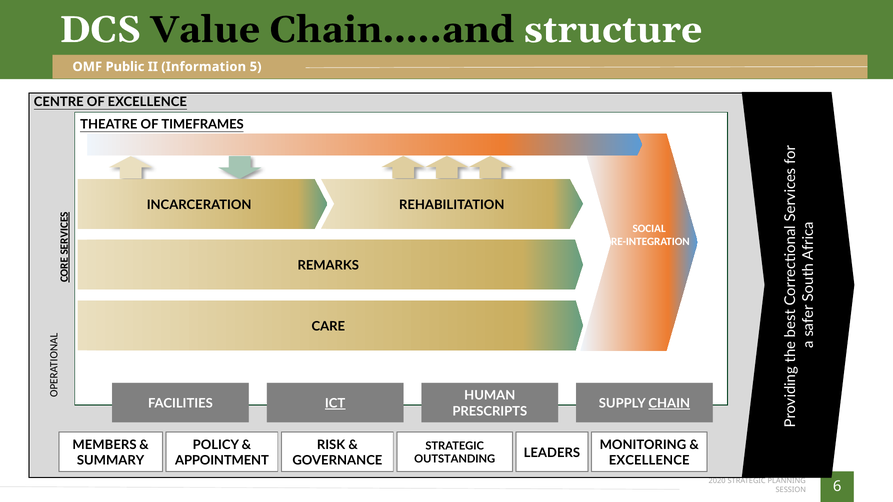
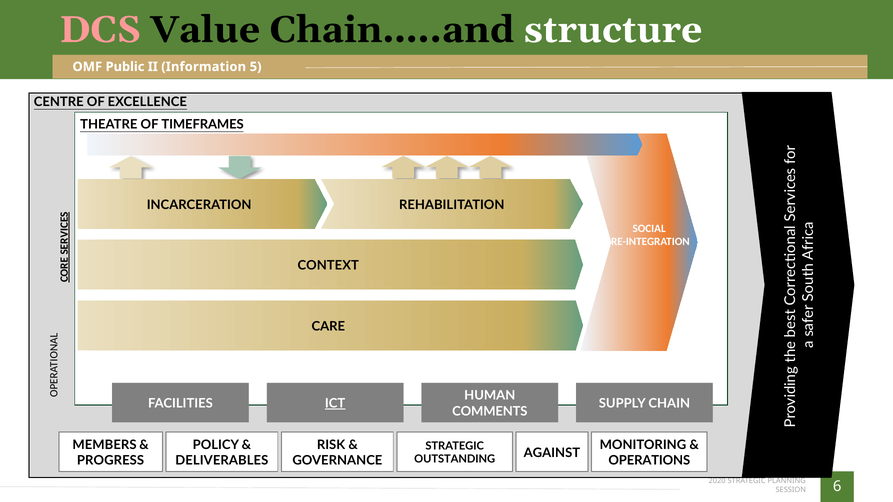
DCS colour: white -> pink (100, 30)
REMARKS: REMARKS -> CONTEXT (328, 266)
CHAIN underline: present -> none (669, 404)
PRESCRIPTS: PRESCRIPTS -> COMMENTS (490, 412)
LEADERS: LEADERS -> AGAINST (552, 453)
SUMMARY: SUMMARY -> PROGRESS (110, 461)
APPOINTMENT: APPOINTMENT -> DELIVERABLES (222, 461)
EXCELLENCE: EXCELLENCE -> OPERATIONS (649, 461)
